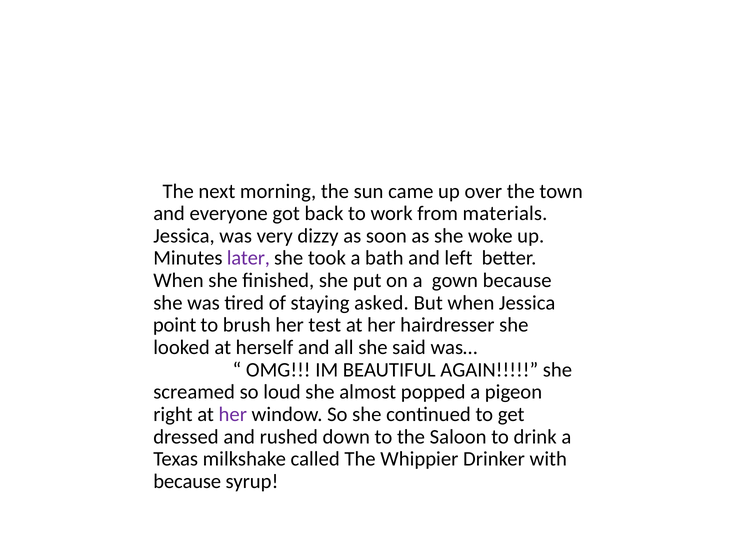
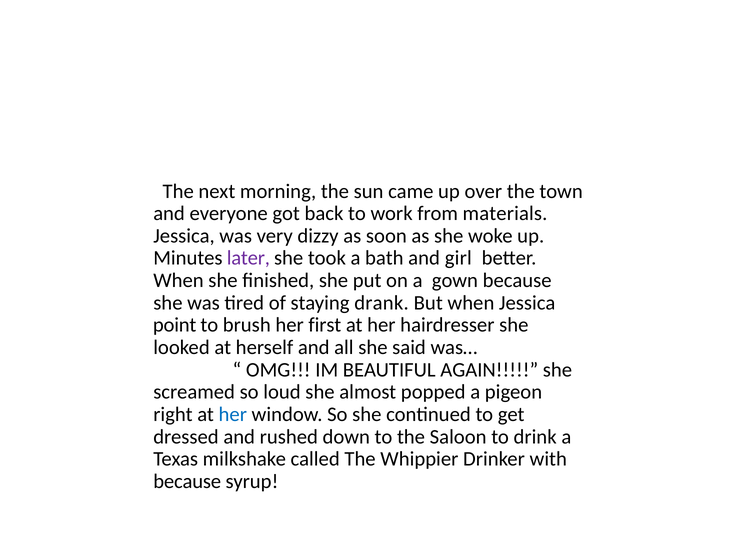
left: left -> girl (458, 258)
asked: asked -> drank (382, 303)
test: test -> first (325, 325)
her colour: purple -> blue (233, 414)
